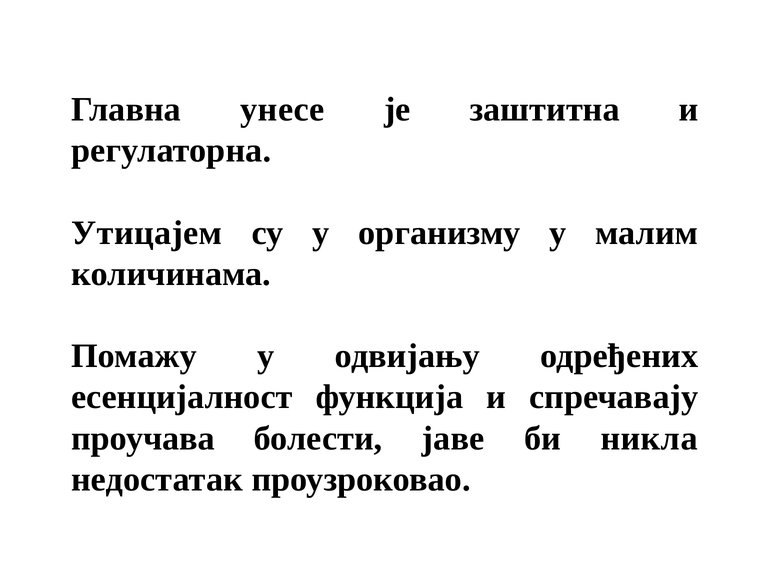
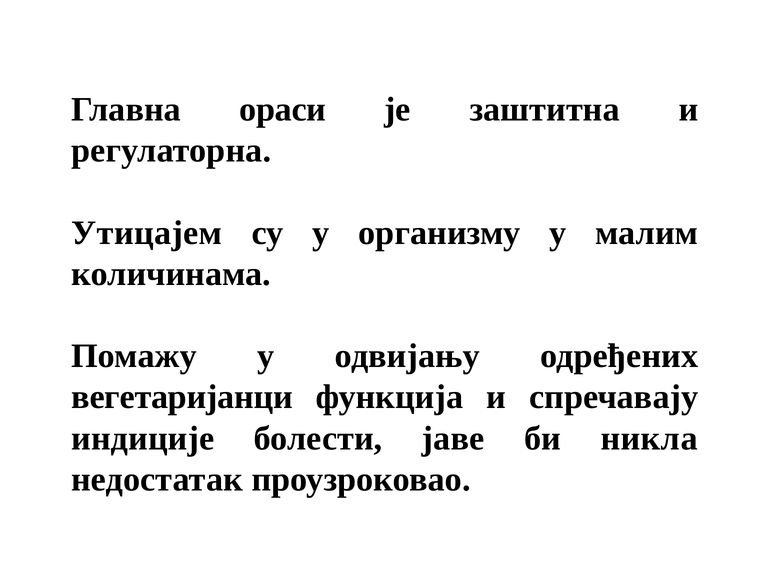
унесе: унесе -> ораси (283, 109)
есенцијалност: есенцијалност -> вегетаријанци (182, 397)
проучава: проучава -> индиције (143, 438)
